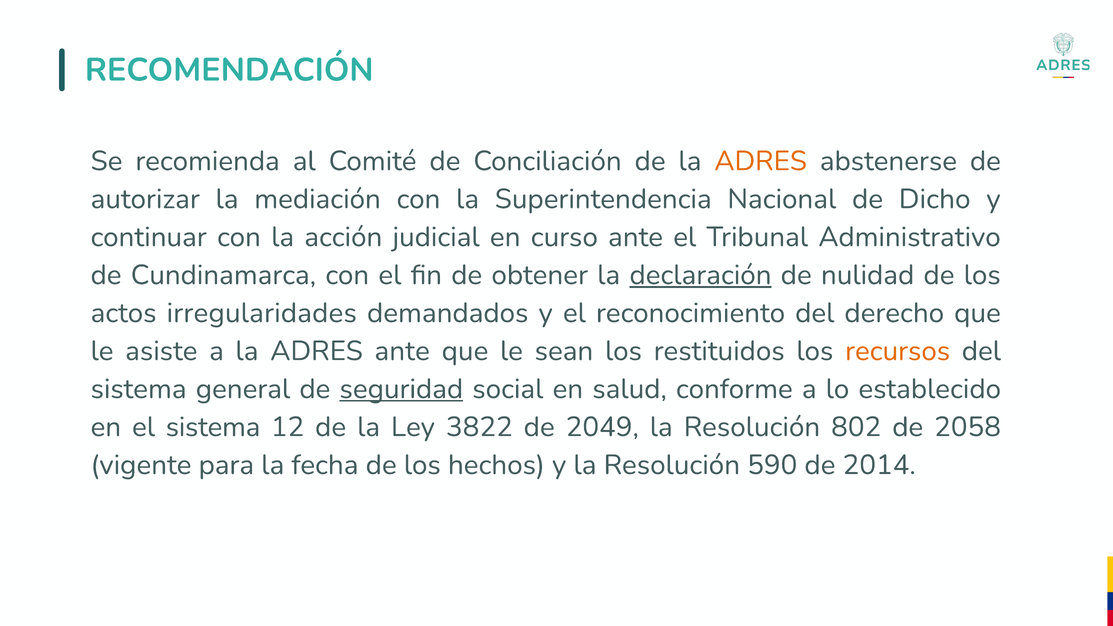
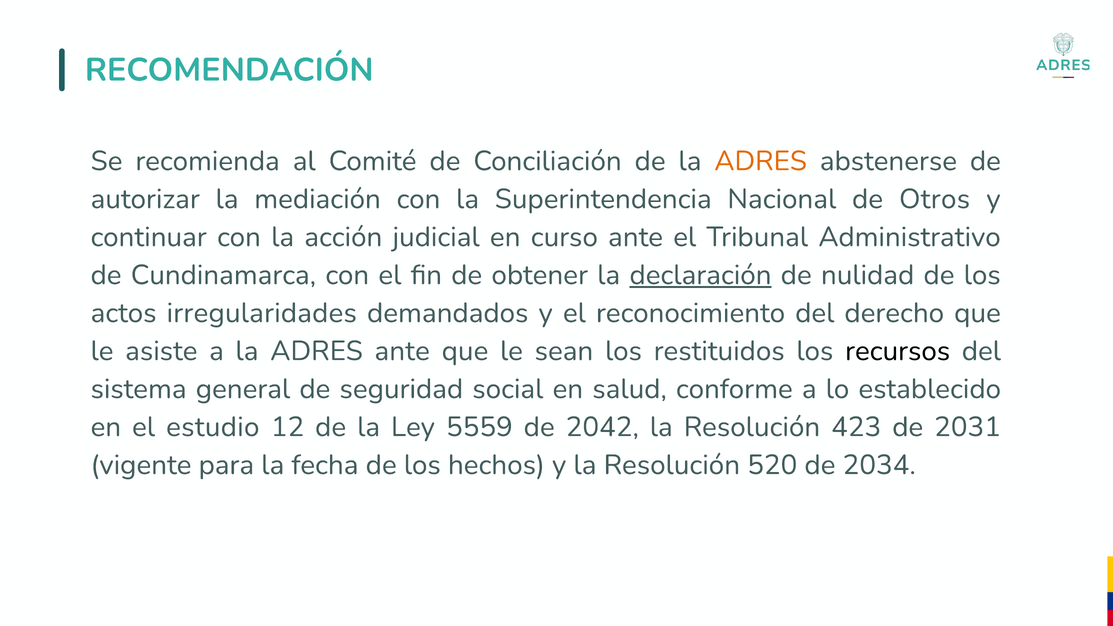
Dicho: Dicho -> Otros (935, 199)
recursos colour: orange -> black (898, 351)
seguridad underline: present -> none (401, 389)
el sistema: sistema -> estudio (213, 427)
3822: 3822 -> 5559 (479, 427)
2049: 2049 -> 2042 (602, 427)
802: 802 -> 423 (856, 427)
2058: 2058 -> 2031 (968, 427)
590: 590 -> 520 (772, 465)
2014: 2014 -> 2034 (879, 465)
